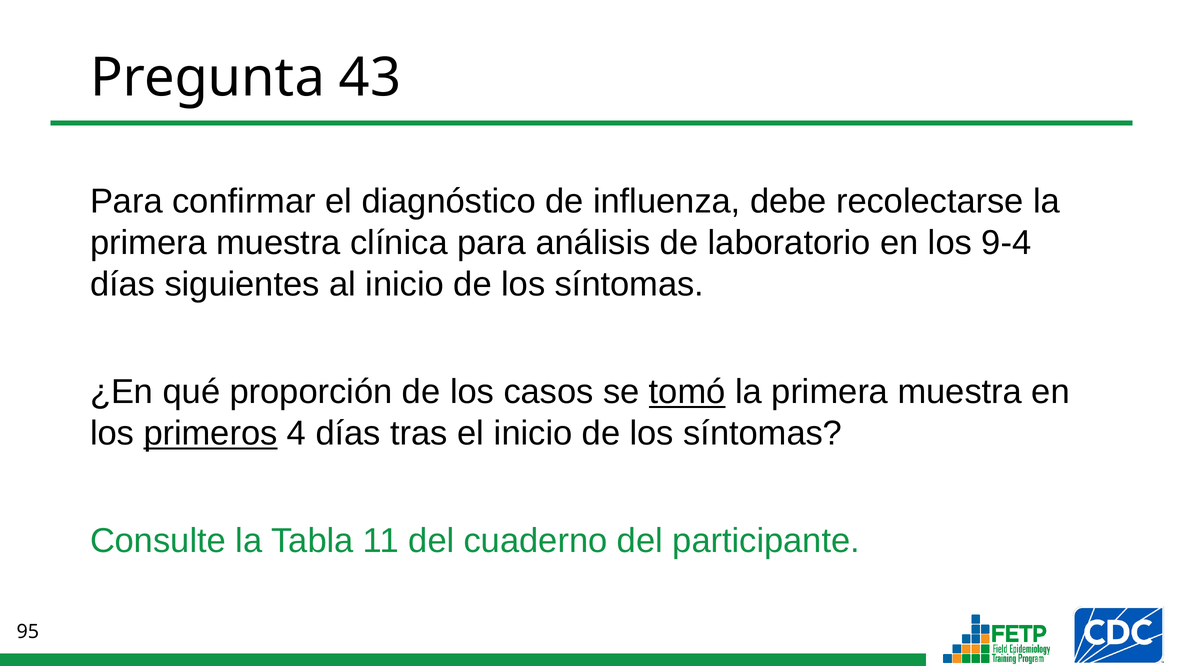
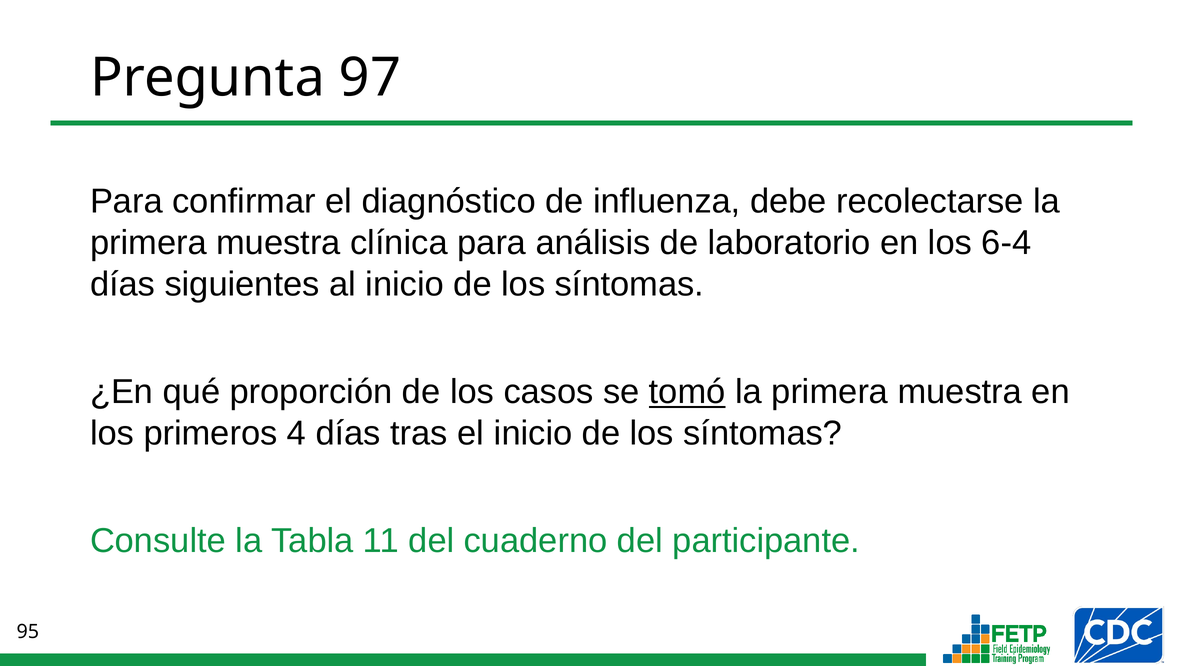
43: 43 -> 97 (370, 78)
9-4: 9-4 -> 6-4 (1006, 243)
primeros underline: present -> none (211, 433)
